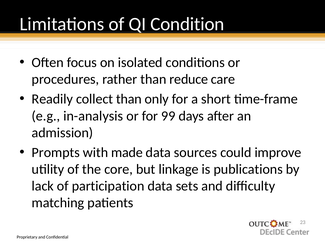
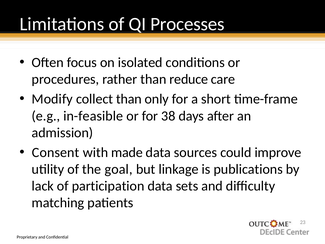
Condition: Condition -> Processes (187, 24)
Readily: Readily -> Modify (52, 99)
in-analysis: in-analysis -> in-feasible (93, 116)
99: 99 -> 38 (168, 116)
Prompts: Prompts -> Consent (56, 152)
core: core -> goal (119, 169)
